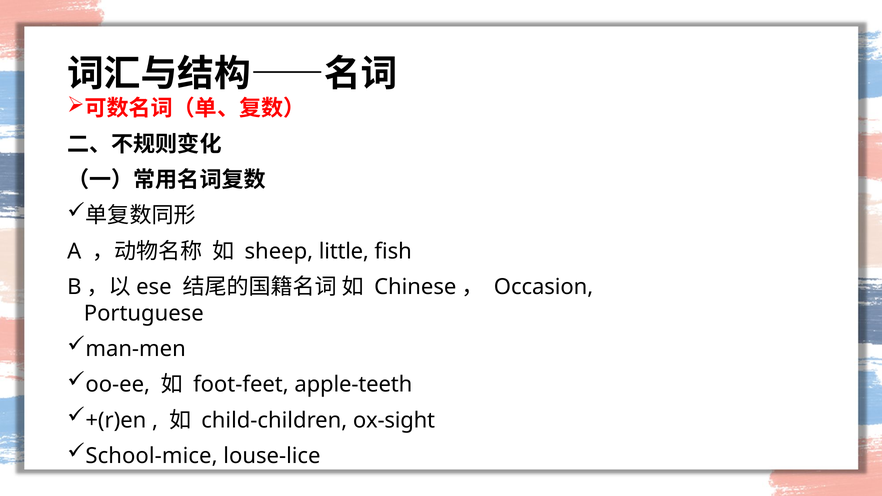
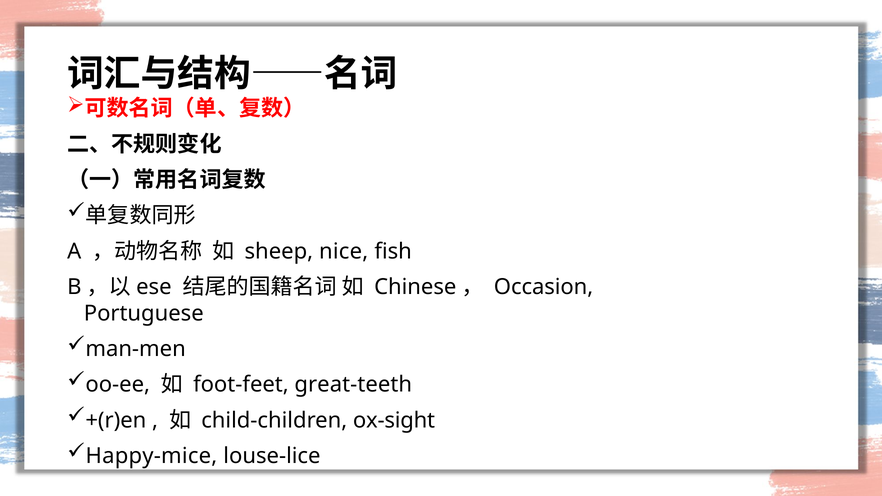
little: little -> nice (344, 251)
apple-teeth: apple-teeth -> great-teeth (353, 385)
School-mice: School-mice -> Happy-mice (151, 456)
